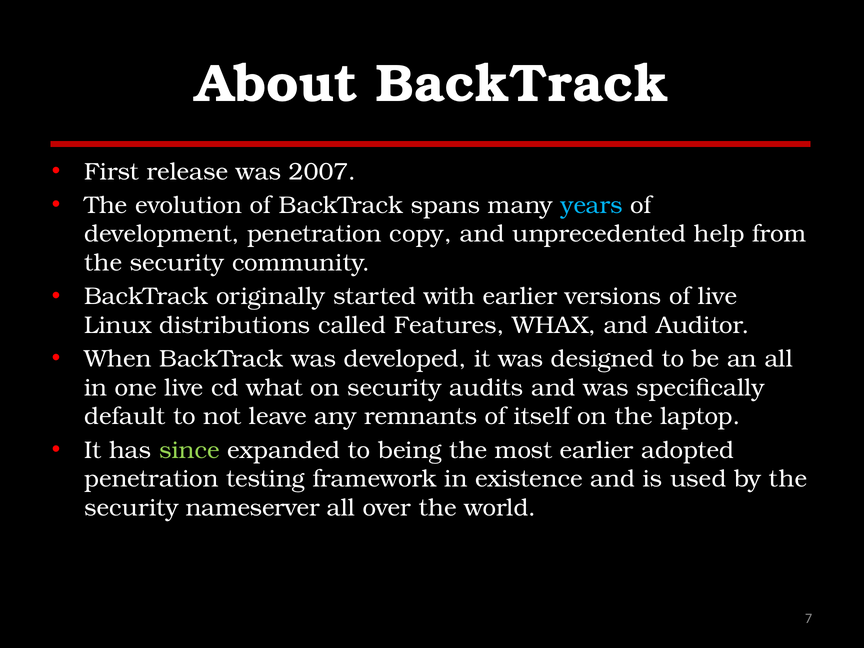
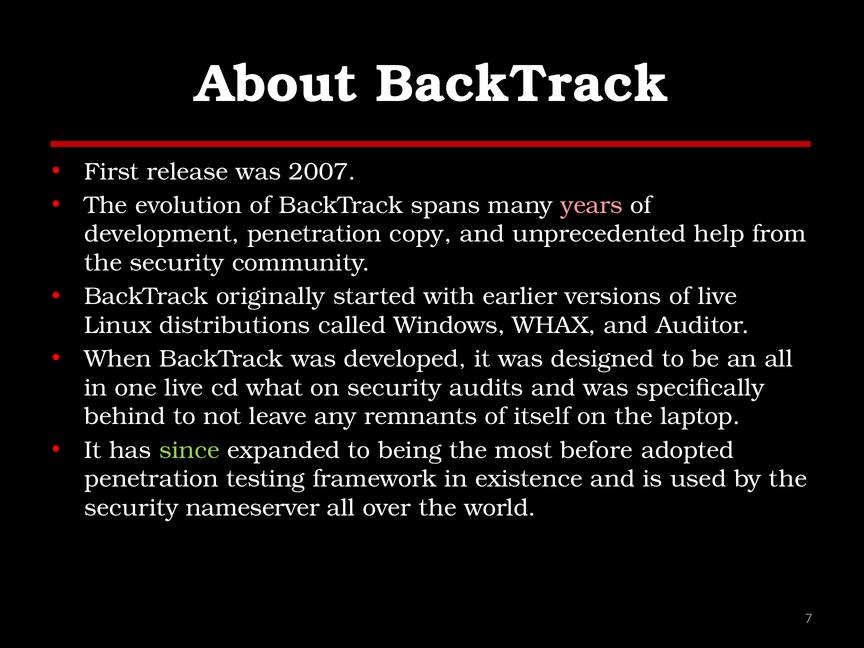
years colour: light blue -> pink (592, 205)
Features: Features -> Windows (449, 325)
default: default -> behind (125, 416)
most earlier: earlier -> before (597, 450)
